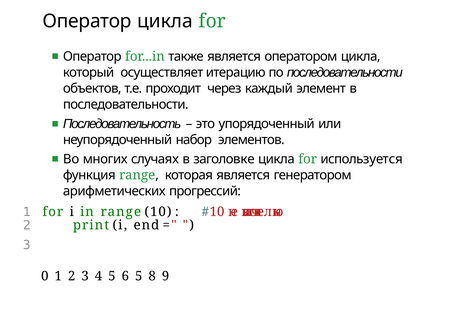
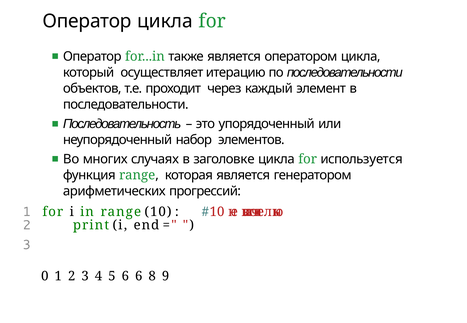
6 5: 5 -> 6 (139, 277)
